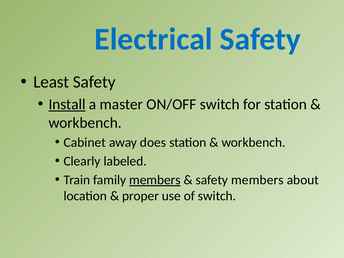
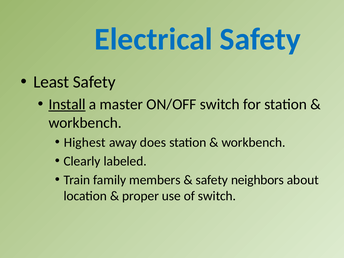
Cabinet: Cabinet -> Highest (85, 143)
members underline: present -> none (155, 180)
safety members: members -> neighbors (258, 180)
